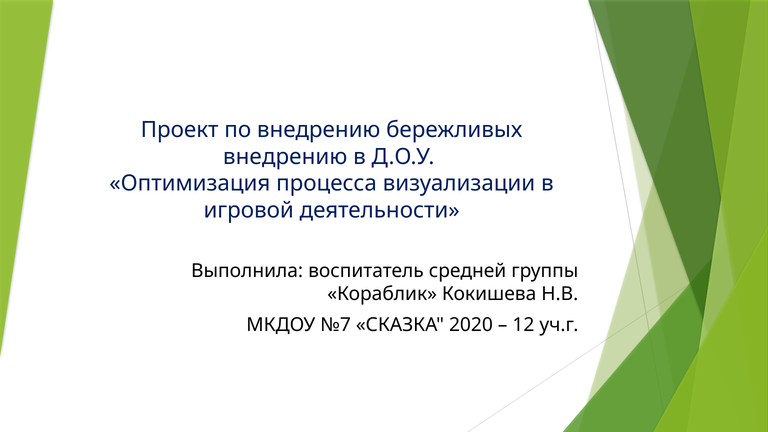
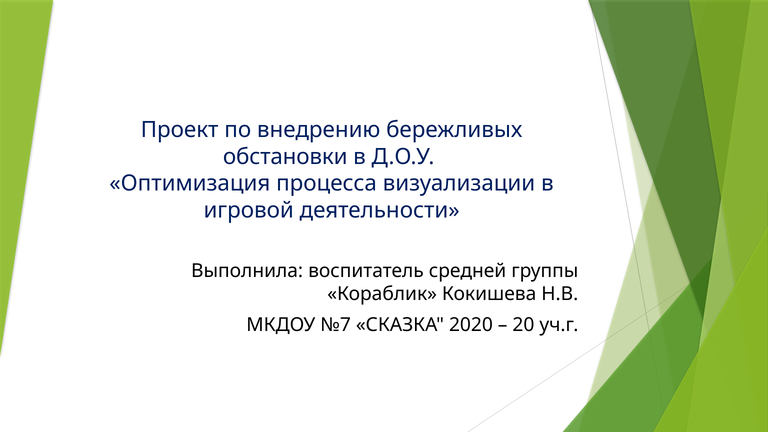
внедрению: внедрению -> обстановки (285, 157)
12: 12 -> 20 (523, 325)
